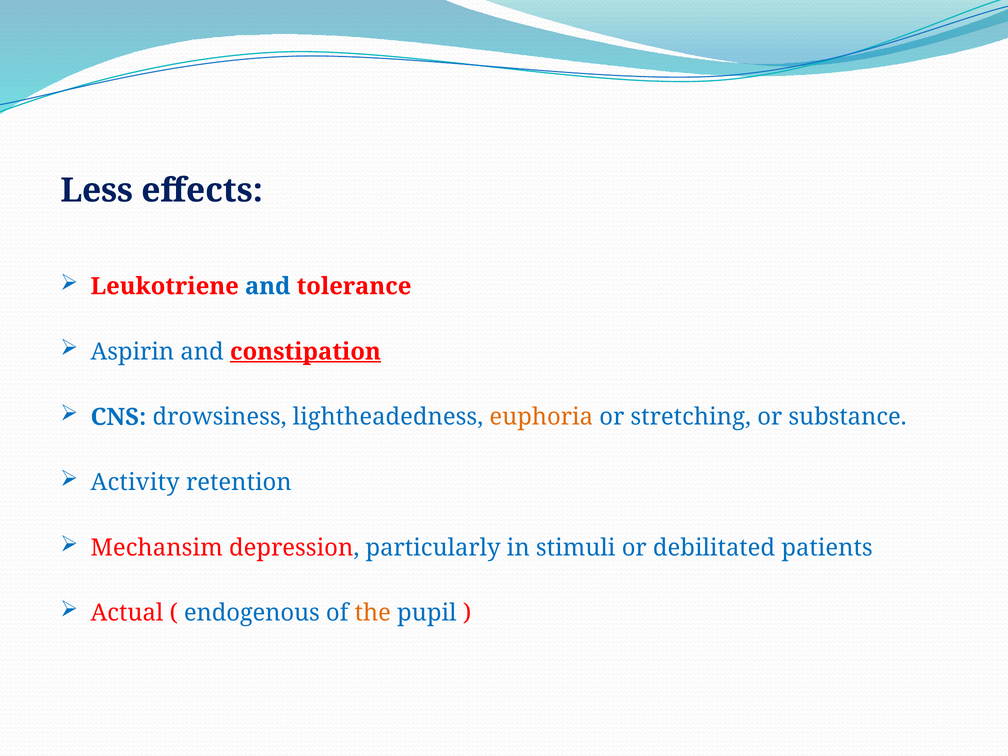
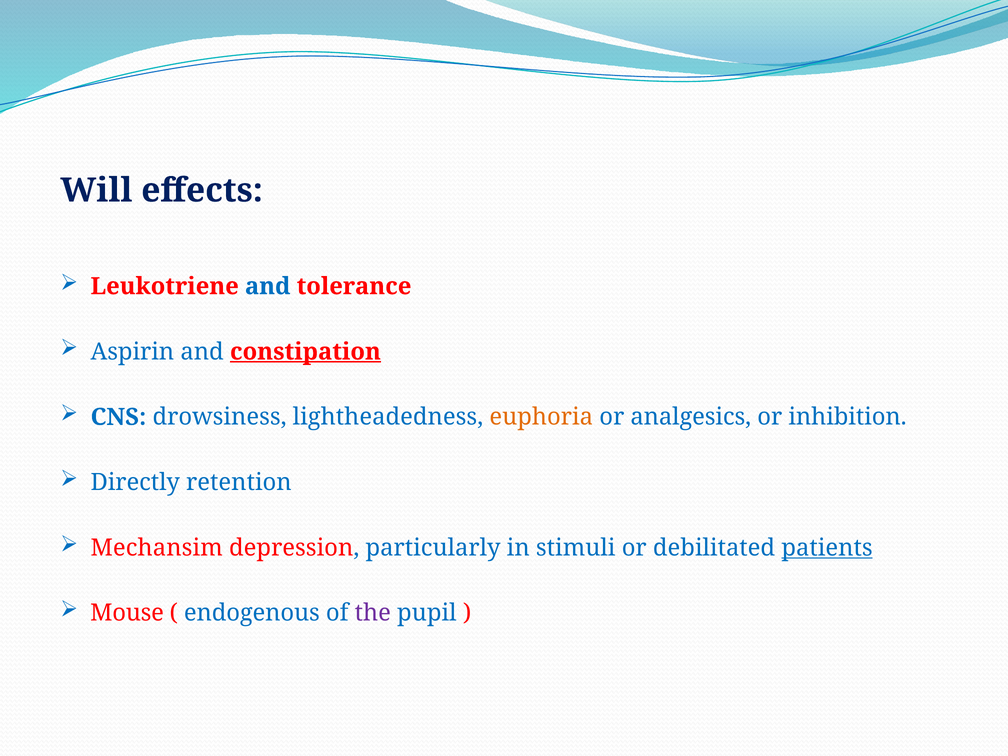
Less: Less -> Will (96, 190)
stretching: stretching -> analgesics (691, 417)
substance: substance -> inhibition (848, 417)
Activity: Activity -> Directly (135, 482)
patients underline: none -> present (827, 548)
Actual: Actual -> Mouse (127, 613)
the colour: orange -> purple (373, 613)
